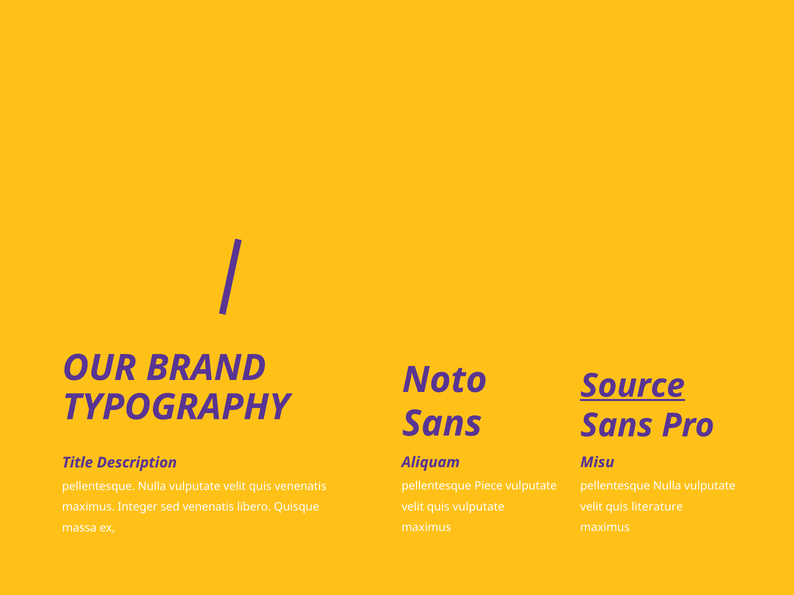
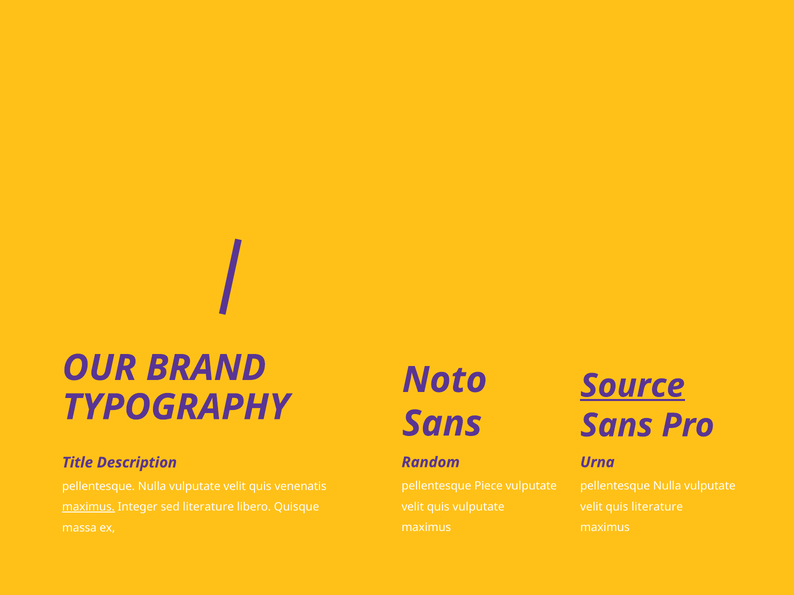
Aliquam: Aliquam -> Random (431, 463)
Misu: Misu -> Urna (597, 463)
maximus underline: none -> present (88, 507)
sed venenatis: venenatis -> literature (208, 507)
